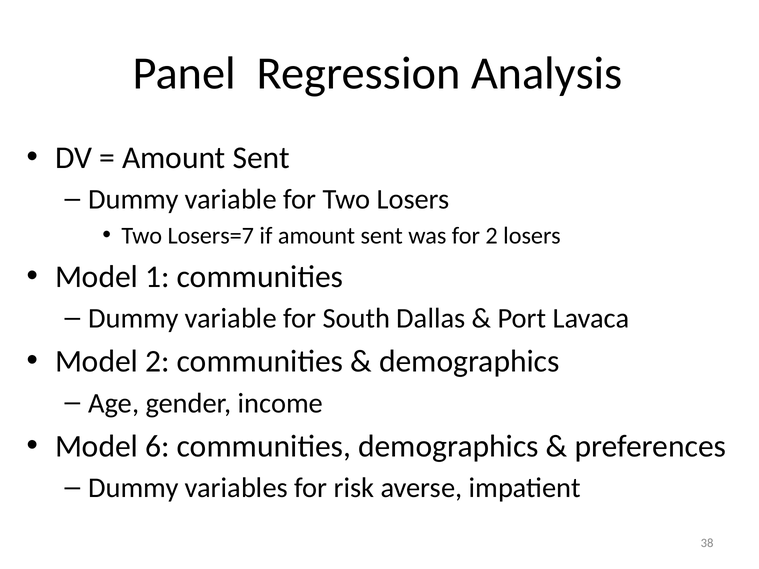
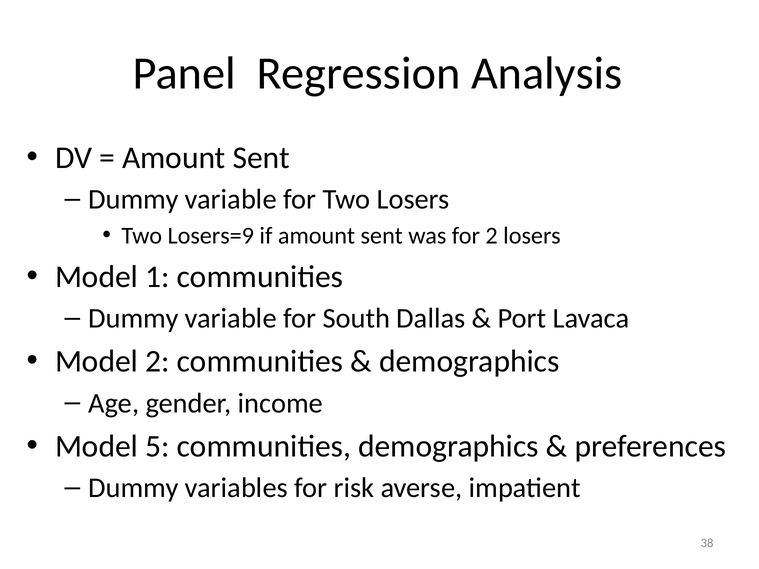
Losers=7: Losers=7 -> Losers=9 (211, 236)
6: 6 -> 5 (158, 446)
